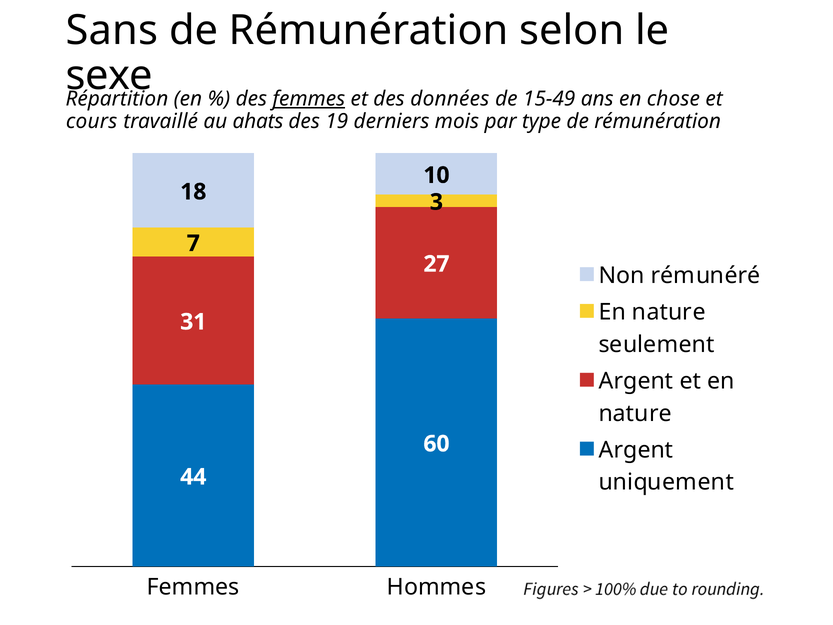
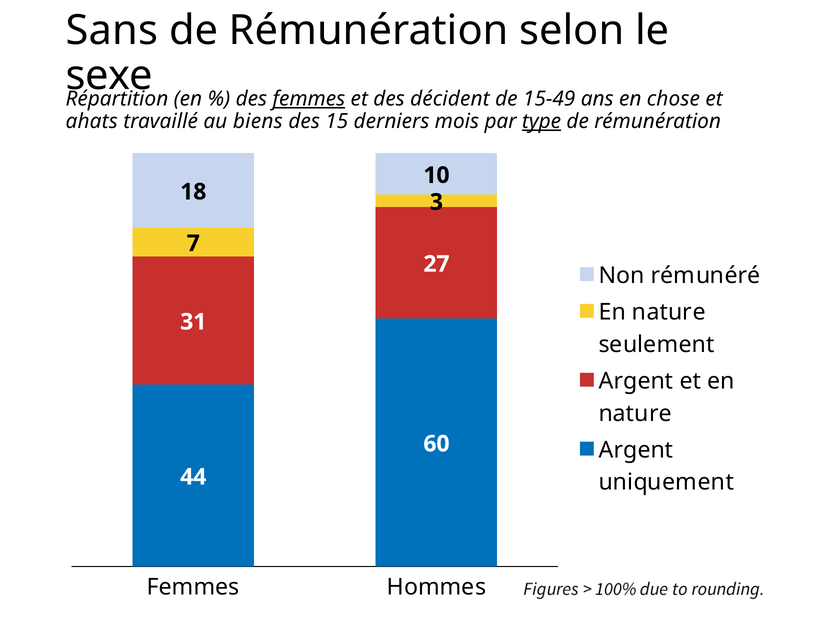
données: données -> décident (450, 99)
cours: cours -> ahats (92, 121)
ahats: ahats -> biens (258, 121)
19: 19 -> 15 (337, 121)
type underline: none -> present (542, 121)
